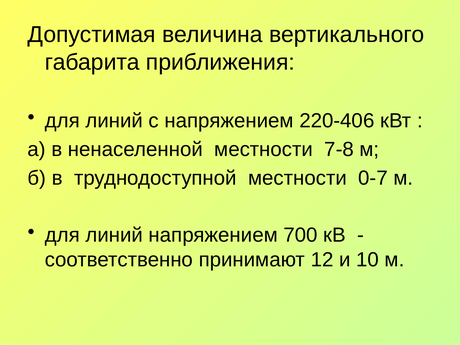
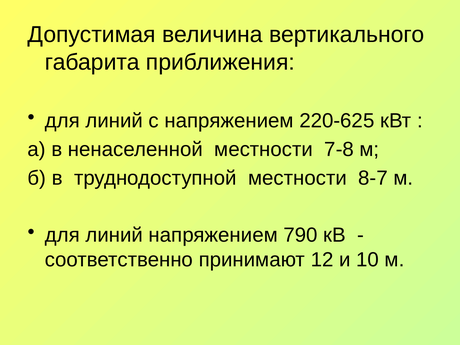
220-406: 220-406 -> 220-625 (337, 121)
0-7: 0-7 -> 8-7 (373, 178)
700: 700 -> 790 (301, 235)
